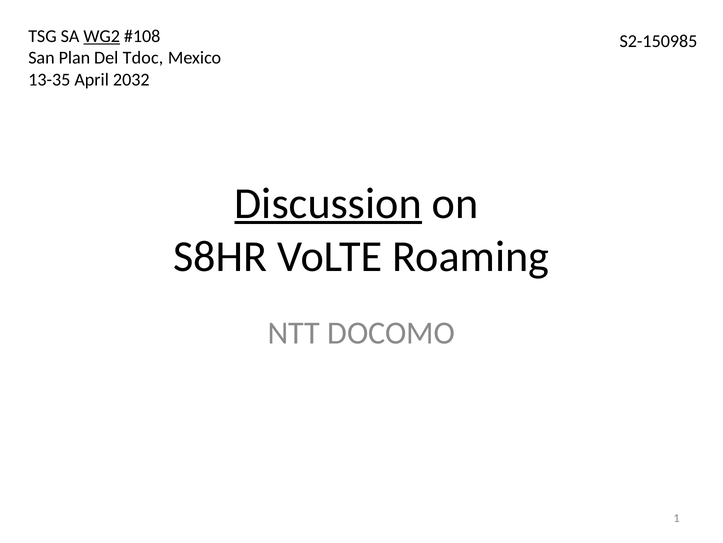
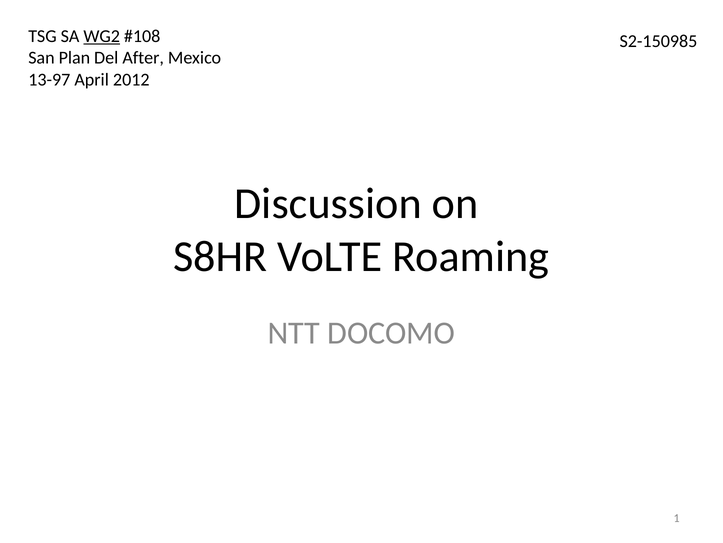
Tdoc: Tdoc -> After (143, 58)
13-35: 13-35 -> 13-97 (49, 80)
2032: 2032 -> 2012 (131, 80)
Discussion underline: present -> none (328, 203)
